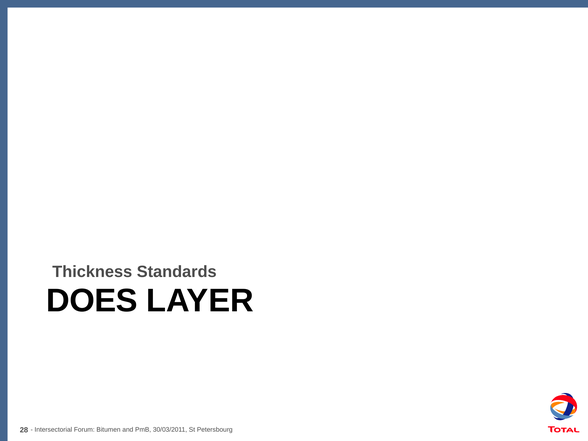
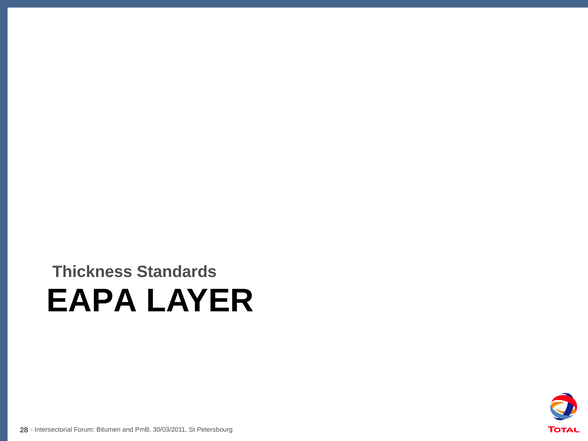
DOES: DOES -> EAPA (92, 301)
